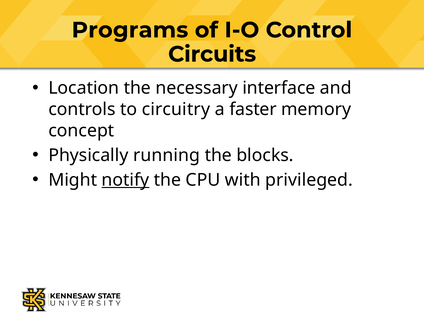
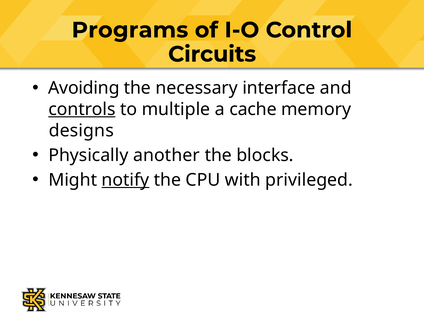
Location: Location -> Avoiding (84, 88)
controls underline: none -> present (82, 109)
circuitry: circuitry -> multiple (176, 109)
faster: faster -> cache (253, 109)
concept: concept -> designs (81, 131)
running: running -> another (167, 155)
